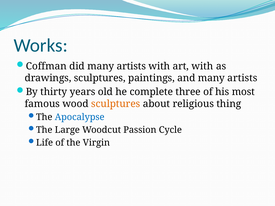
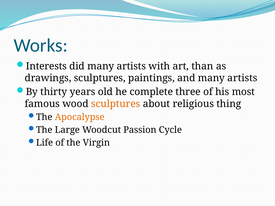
Coffman: Coffman -> Interests (46, 66)
art with: with -> than (202, 66)
Apocalypse colour: blue -> orange (80, 117)
